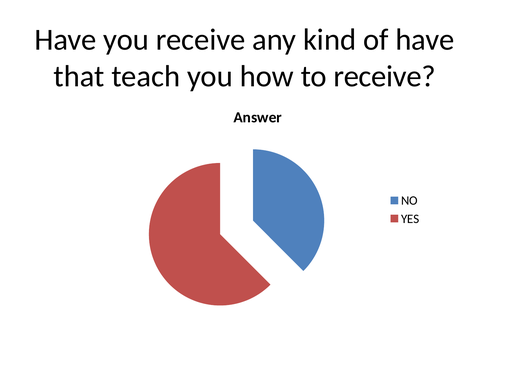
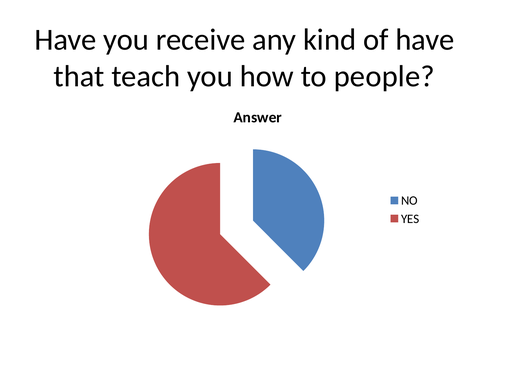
to receive: receive -> people (384, 76)
